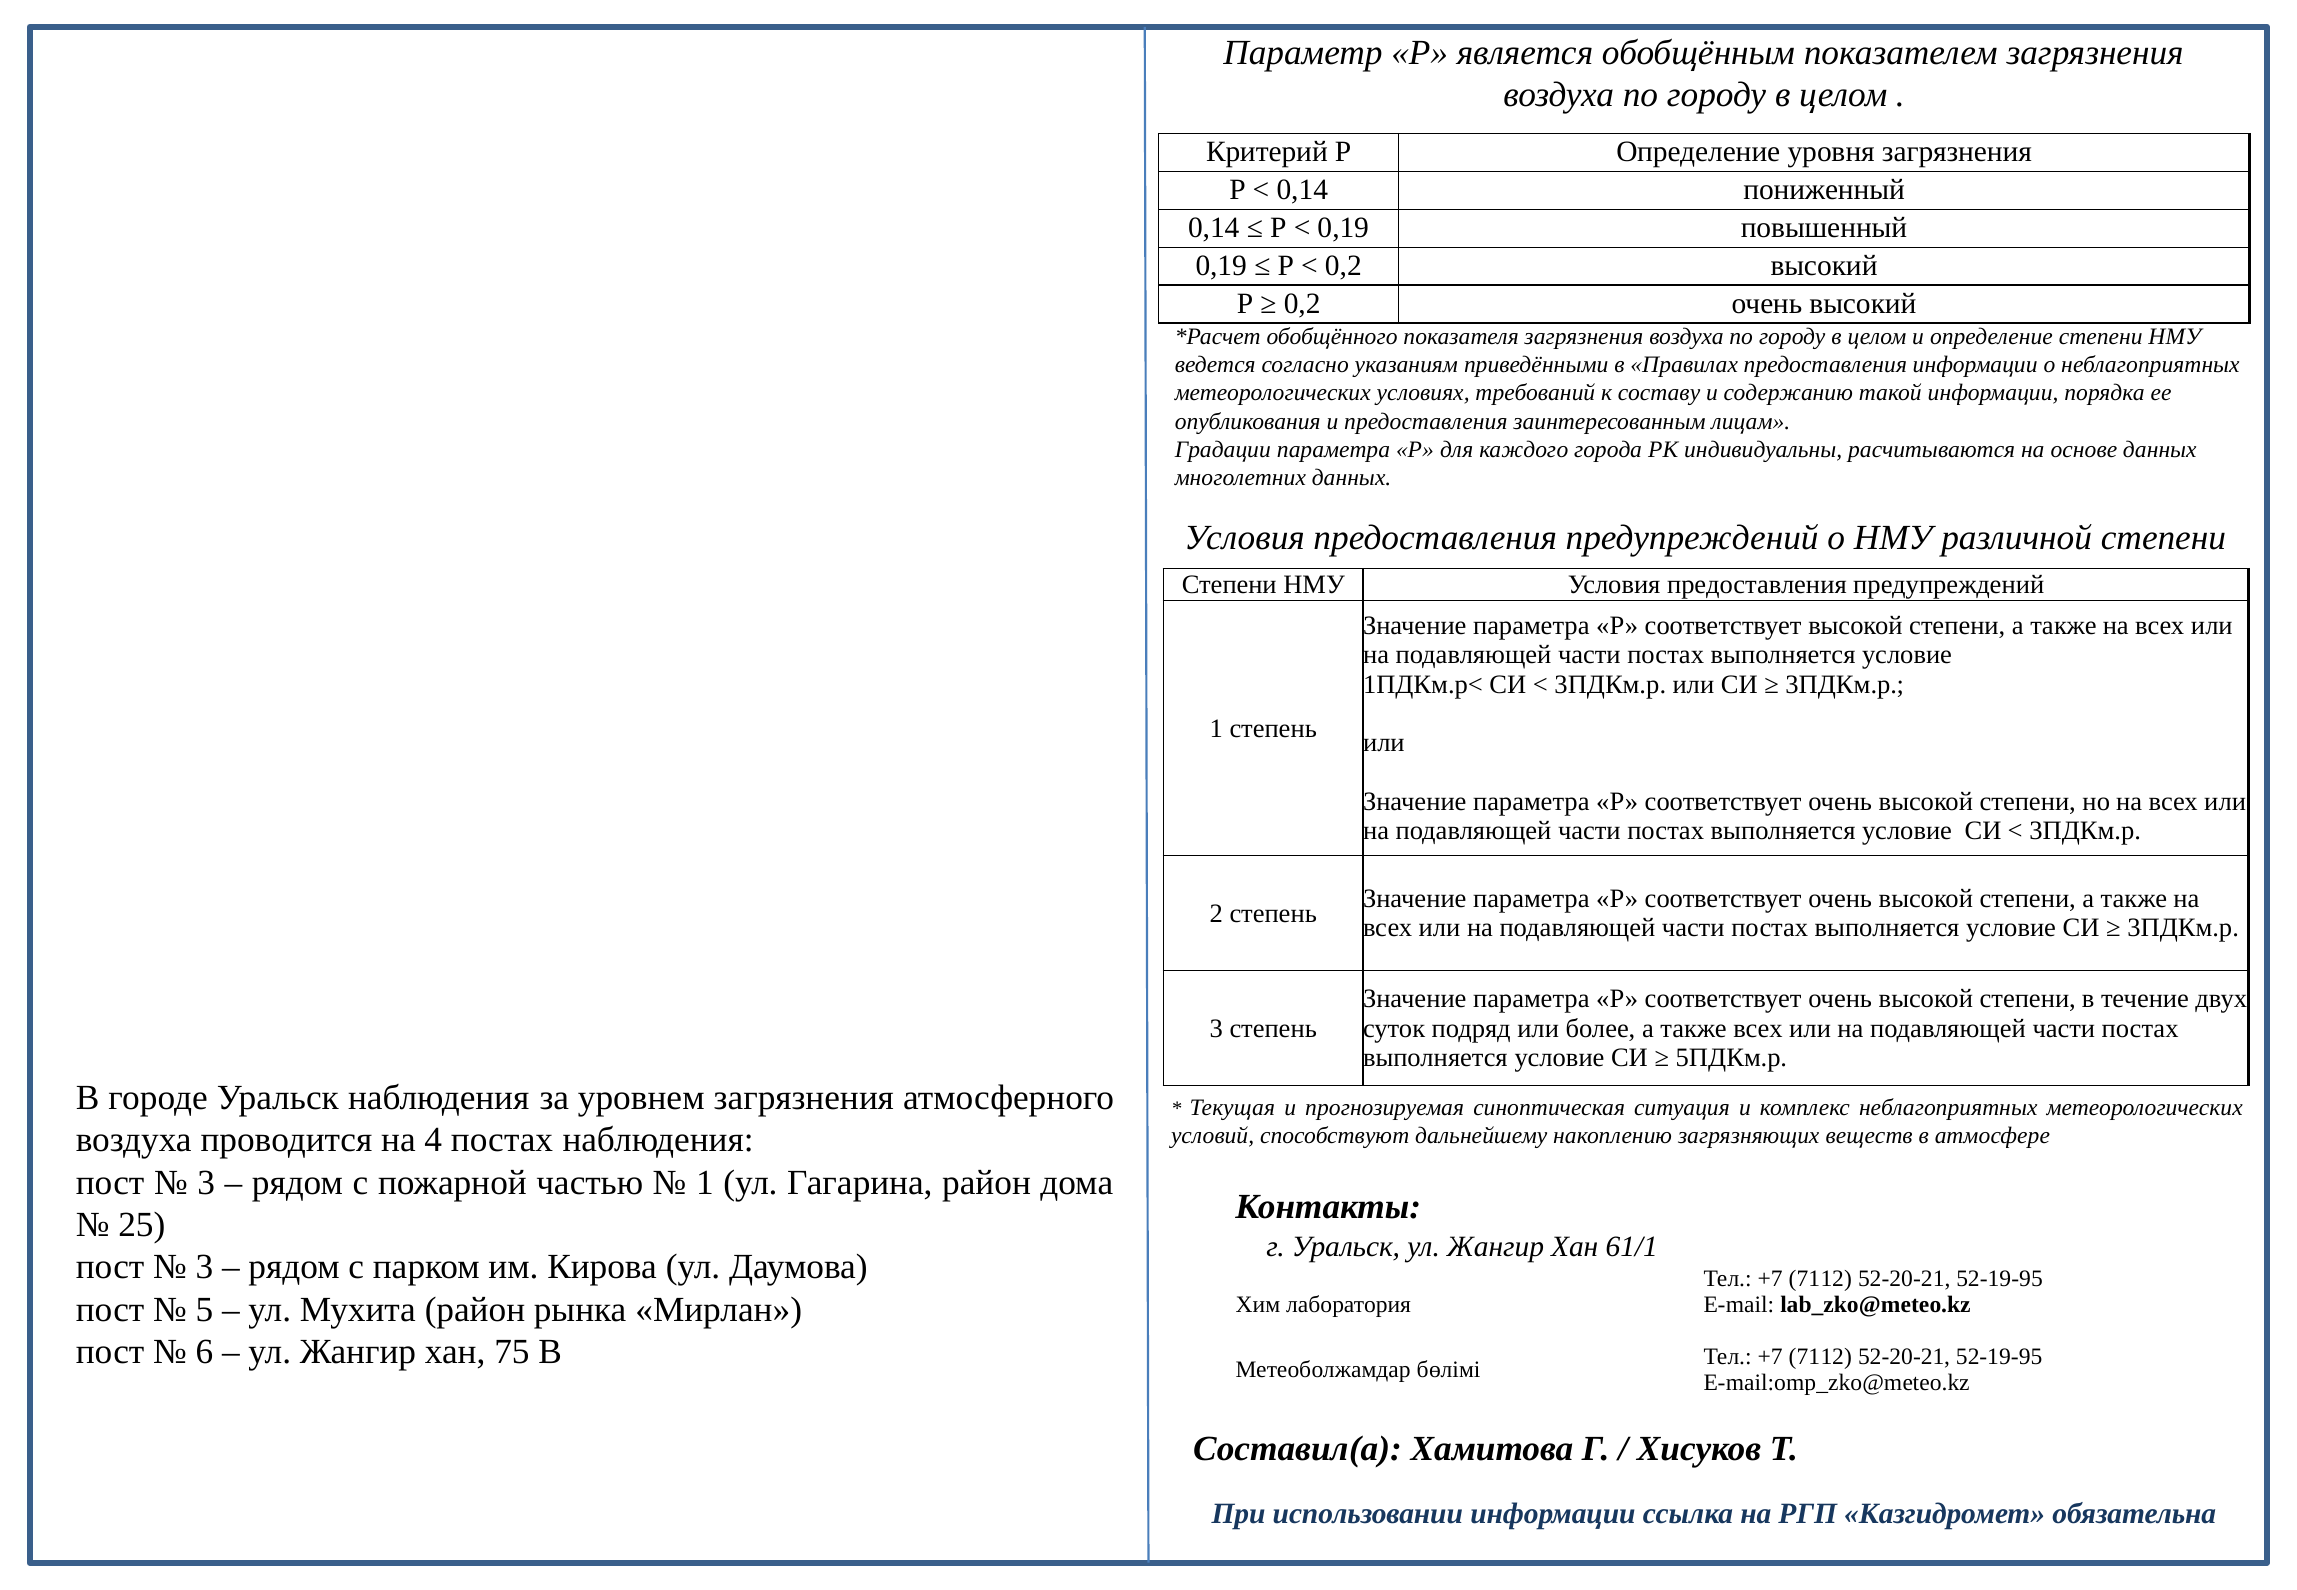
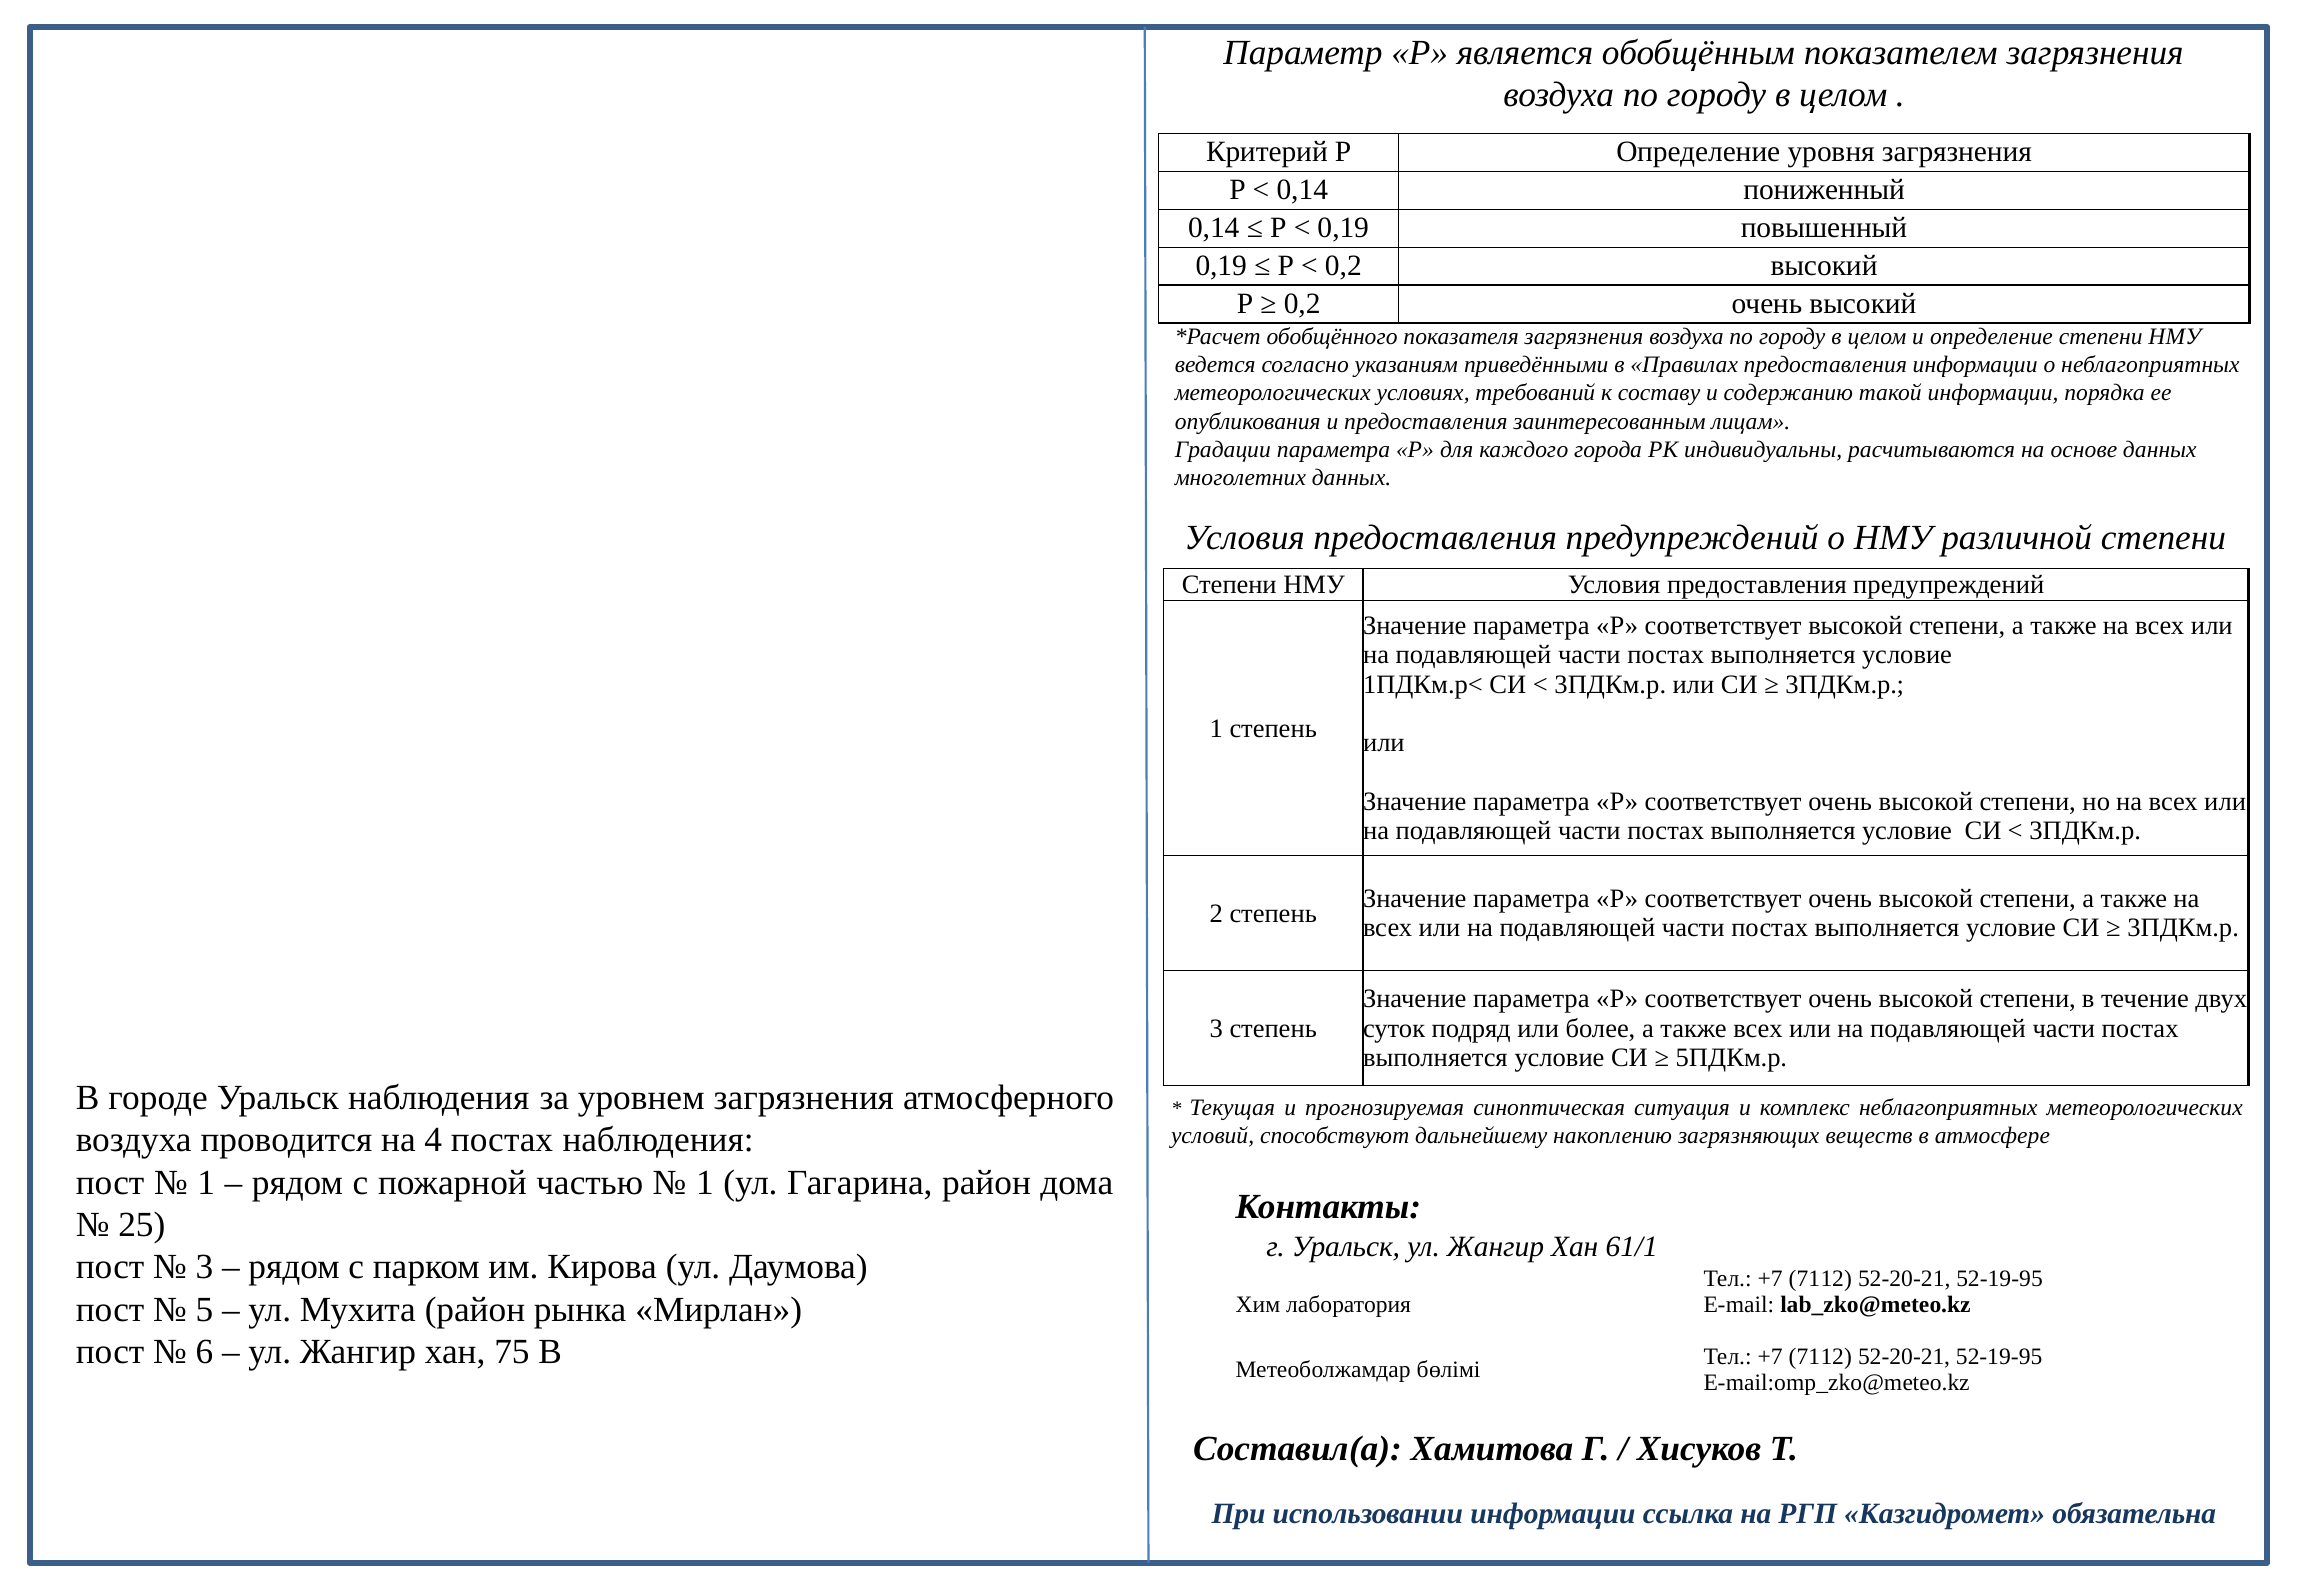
3: 3 -> 1 (206, 1183)
